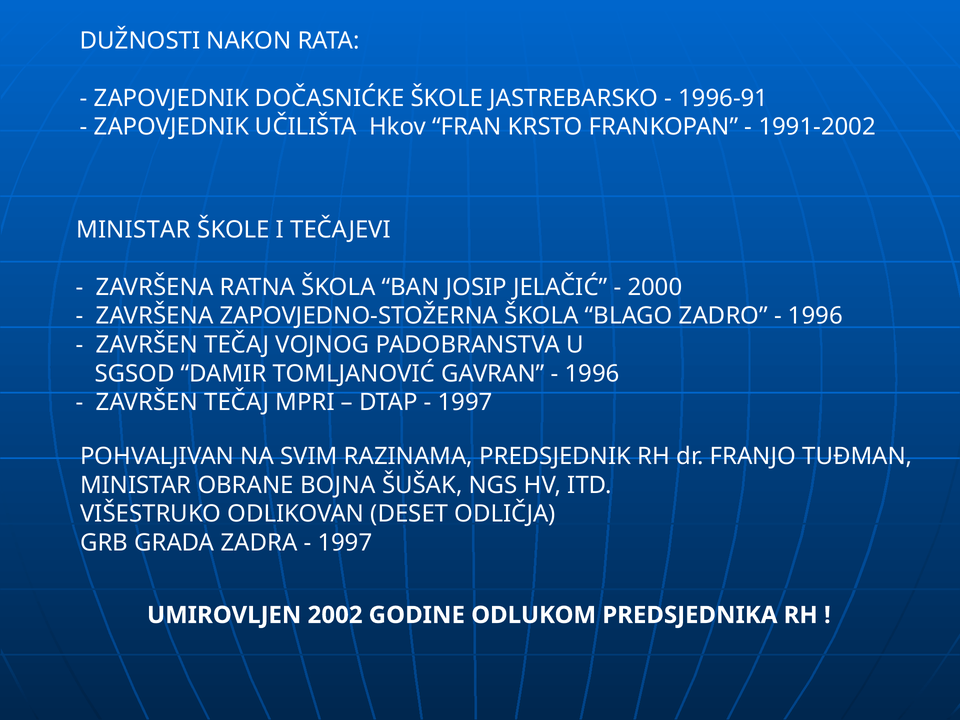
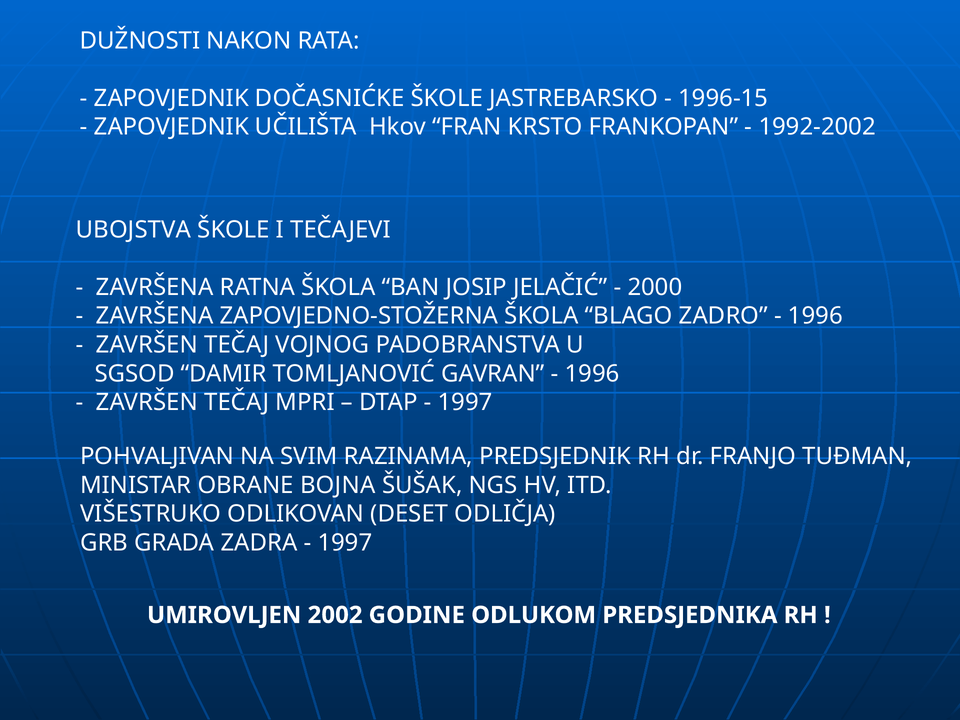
1996-91: 1996-91 -> 1996-15 (723, 98)
1991-2002: 1991-2002 -> 1992-2002 (817, 127)
MINISTAR: MINISTAR -> UBOJSTVA (133, 230)
